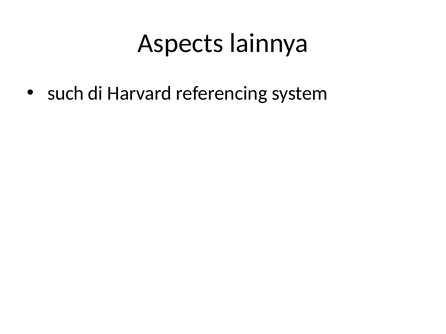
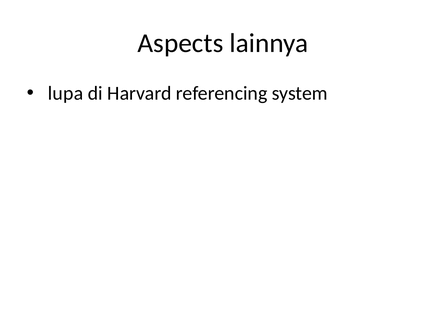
such: such -> lupa (66, 94)
